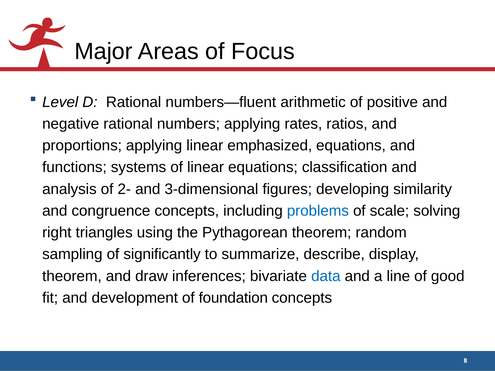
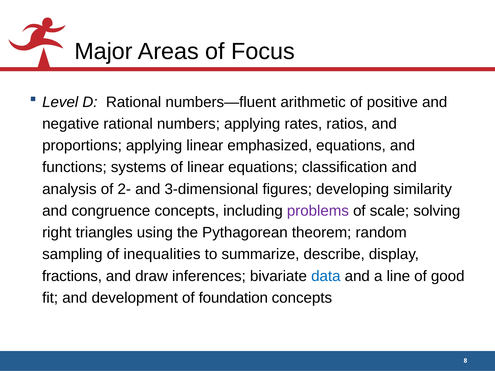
problems colour: blue -> purple (318, 211)
significantly: significantly -> inequalities (162, 254)
theorem: theorem -> fractions (72, 276)
